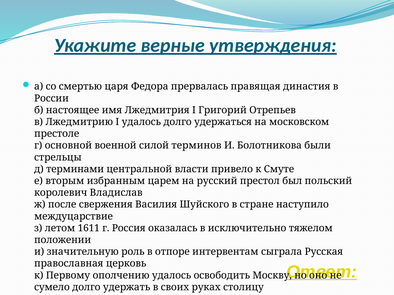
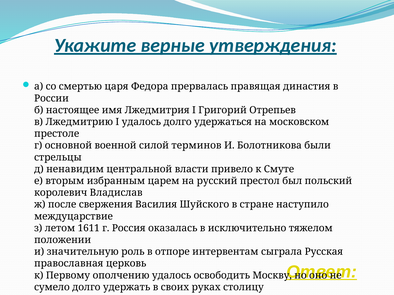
терминами: терминами -> ненавидим (75, 169)
